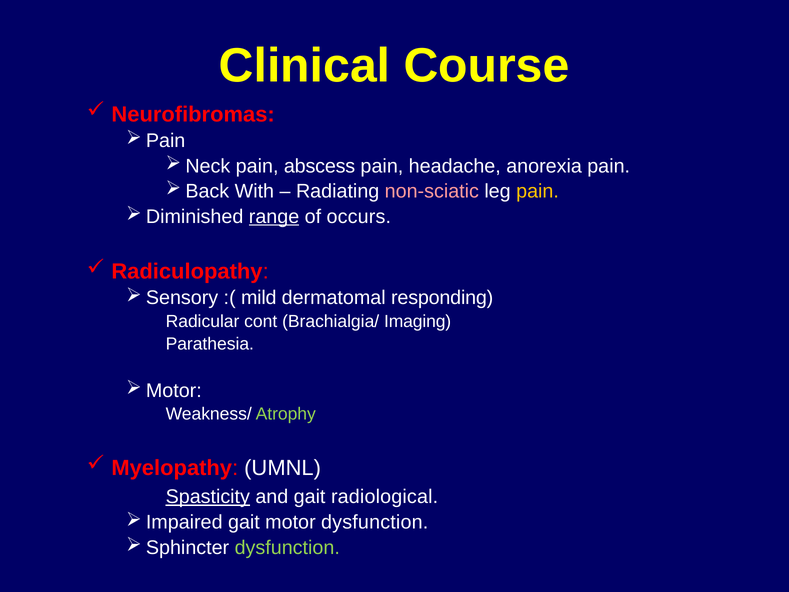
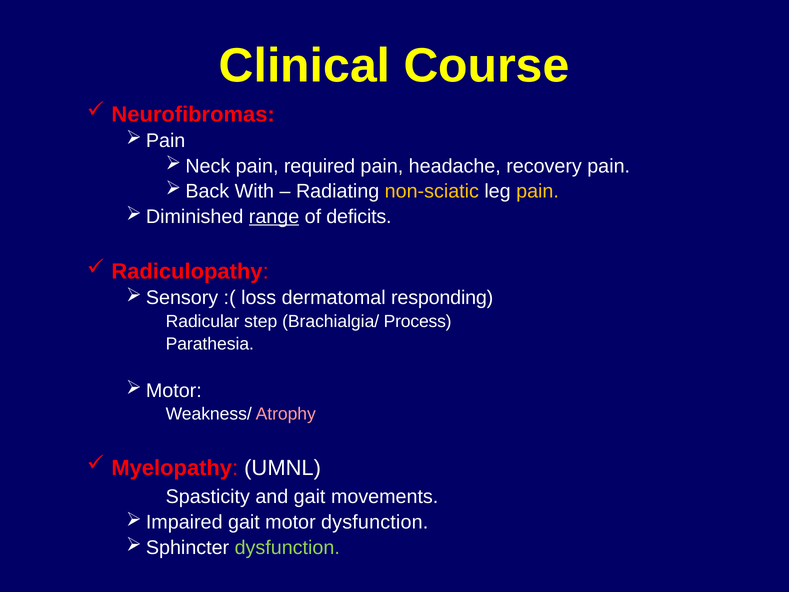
abscess: abscess -> required (320, 166)
anorexia: anorexia -> recovery (544, 166)
non-sciatic colour: pink -> yellow (432, 191)
occurs: occurs -> deficits (359, 216)
mild: mild -> loss (259, 298)
cont: cont -> step (261, 321)
Imaging: Imaging -> Process (418, 321)
Atrophy colour: light green -> pink (286, 414)
Spasticity underline: present -> none (208, 496)
radiological: radiological -> movements (385, 496)
